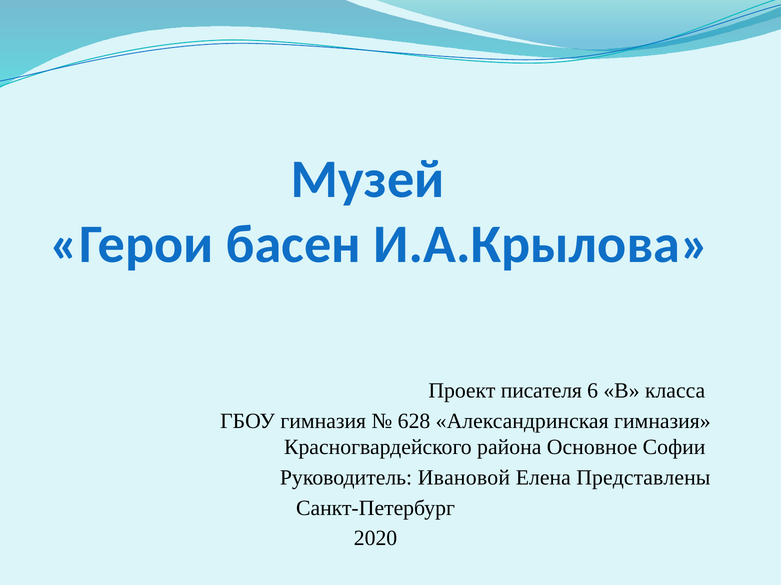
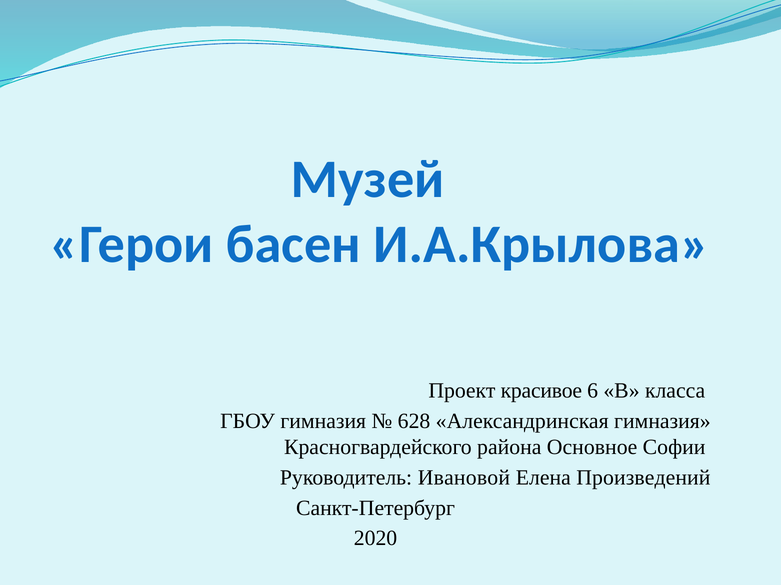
писателя: писателя -> красивое (541, 391)
Представлены: Представлены -> Произведений (643, 478)
